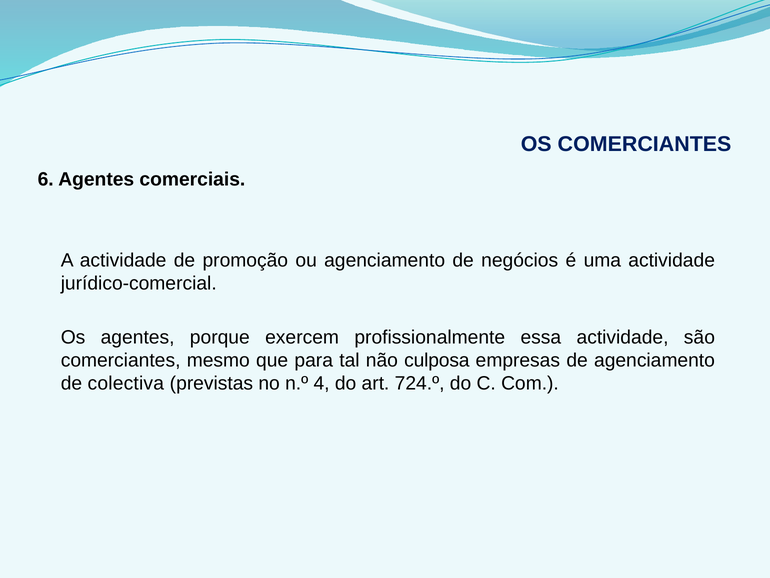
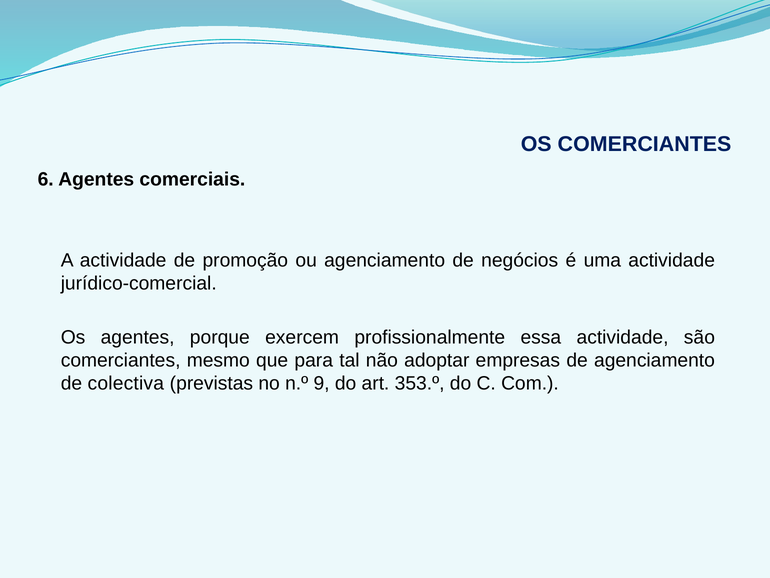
culposa: culposa -> adoptar (437, 360)
4: 4 -> 9 (322, 383)
724.º: 724.º -> 353.º (420, 383)
